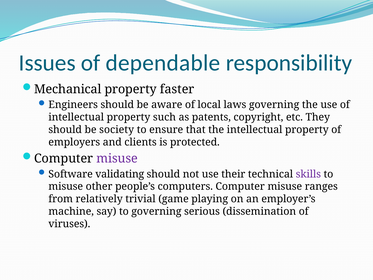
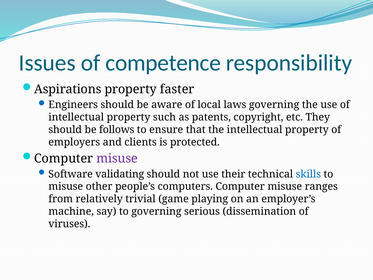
dependable: dependable -> competence (163, 63)
Mechanical: Mechanical -> Aspirations (68, 89)
society: society -> follows (117, 130)
skills colour: purple -> blue (308, 174)
